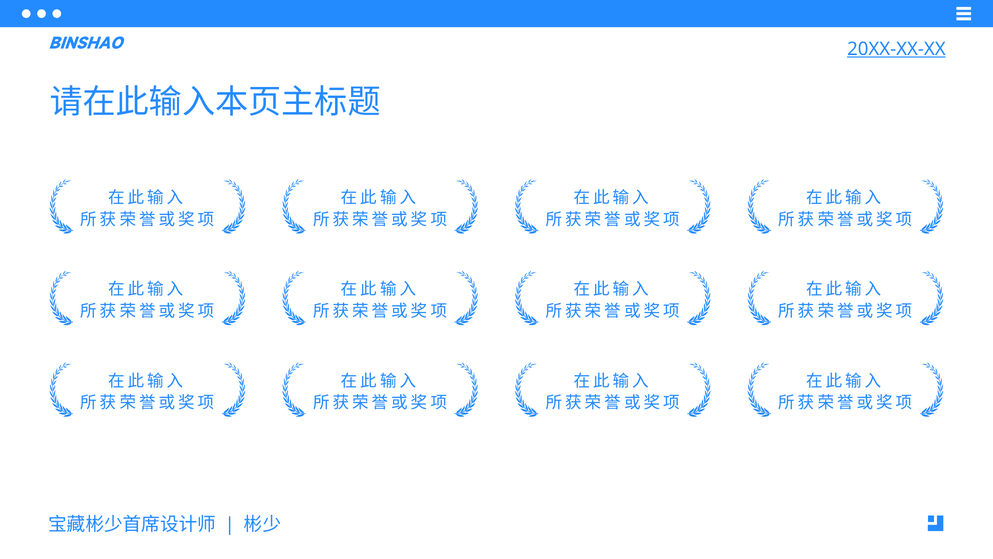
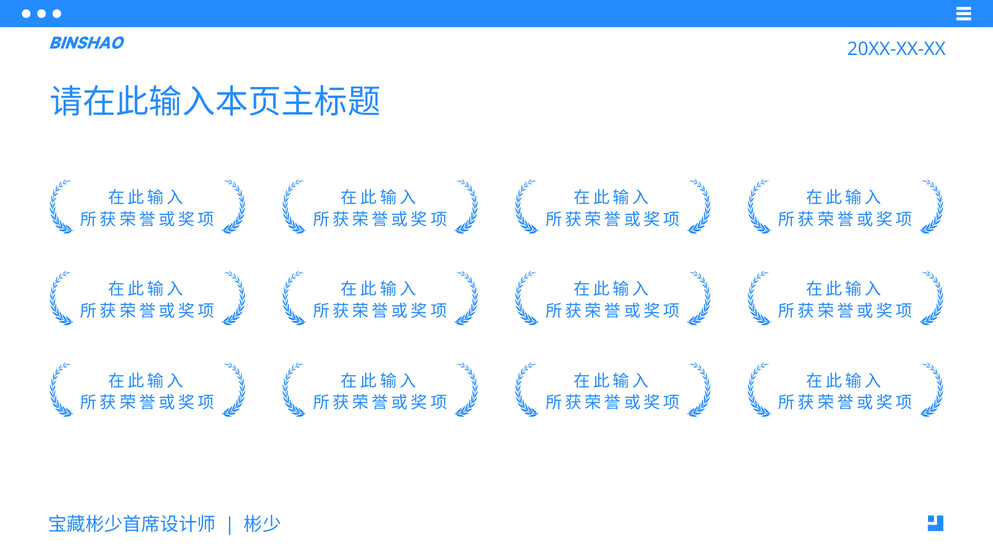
20XX-XX-XX underline: present -> none (896, 49)
